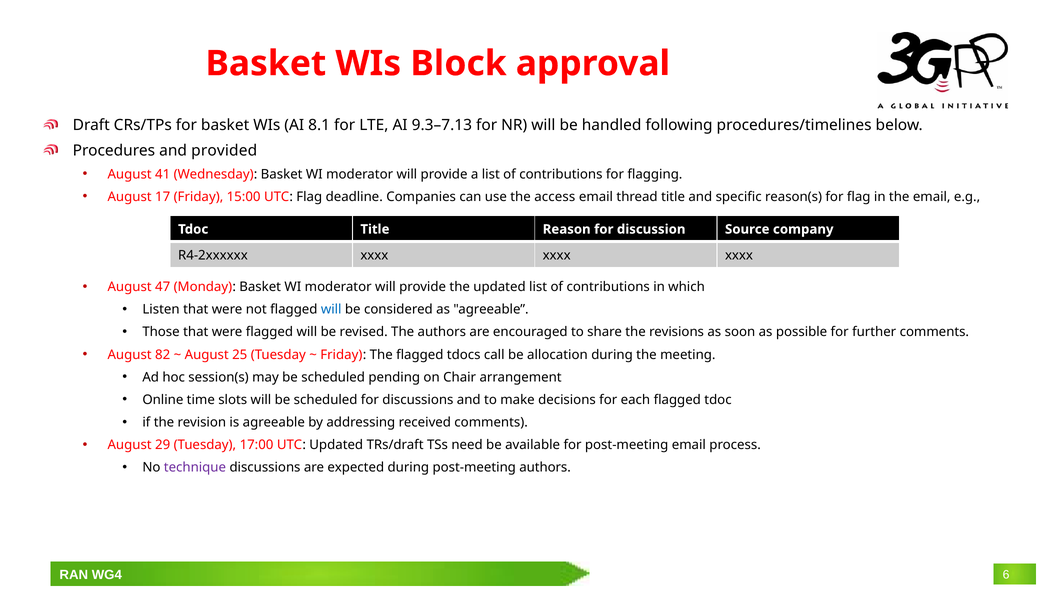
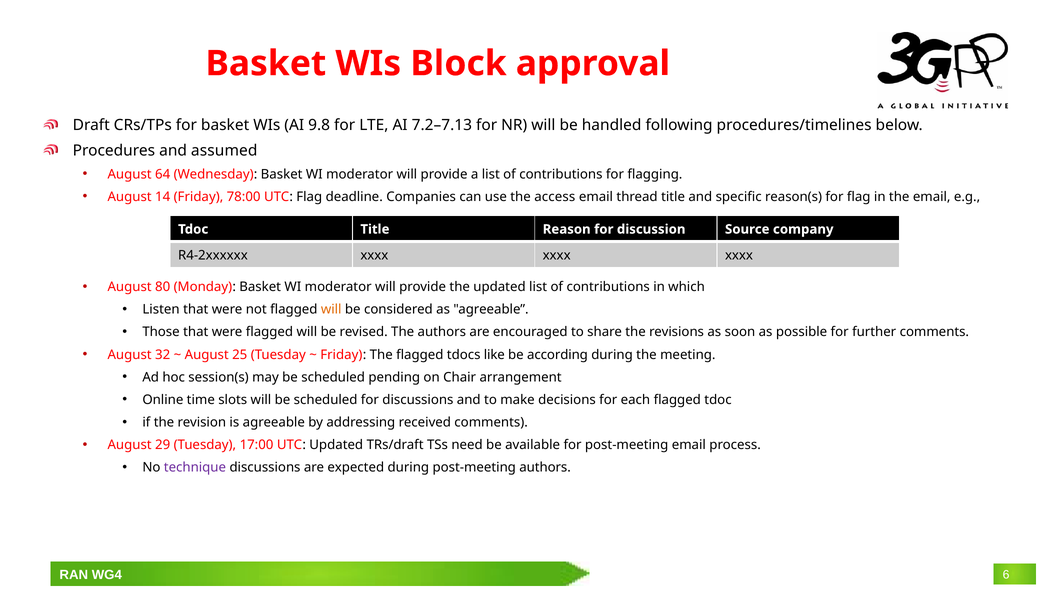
8.1: 8.1 -> 9.8 (319, 125)
9.3–7.13: 9.3–7.13 -> 7.2–7.13 (442, 125)
provided: provided -> assumed (224, 150)
41: 41 -> 64 (163, 174)
17: 17 -> 14 (163, 197)
15:00: 15:00 -> 78:00 (244, 197)
47: 47 -> 80 (163, 287)
will colour: blue -> orange (331, 309)
82: 82 -> 32 (163, 355)
call: call -> like (494, 355)
allocation: allocation -> according (557, 355)
